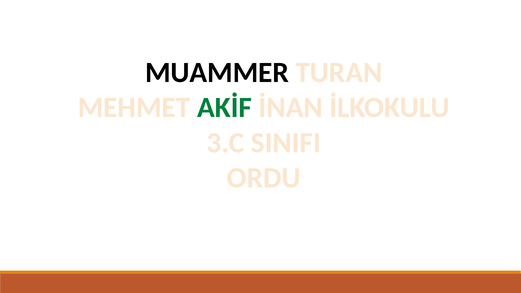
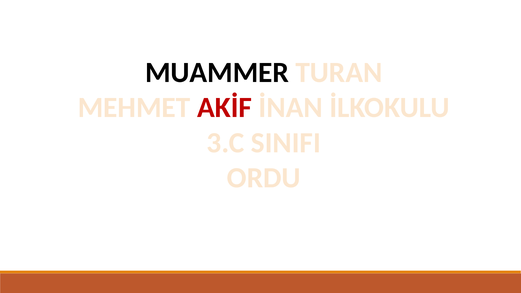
AKİF colour: green -> red (225, 108)
